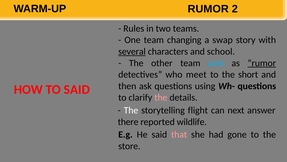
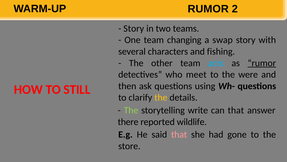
Rules: Rules -> Story (134, 28)
several underline: present -> none (132, 51)
school: school -> fishing (221, 51)
short: short -> were (248, 74)
TO SAID: SAID -> STILL (77, 89)
the colour: pink -> yellow (161, 97)
The colour: white -> light green (131, 110)
flight: flight -> write (198, 110)
can next: next -> that (236, 110)
